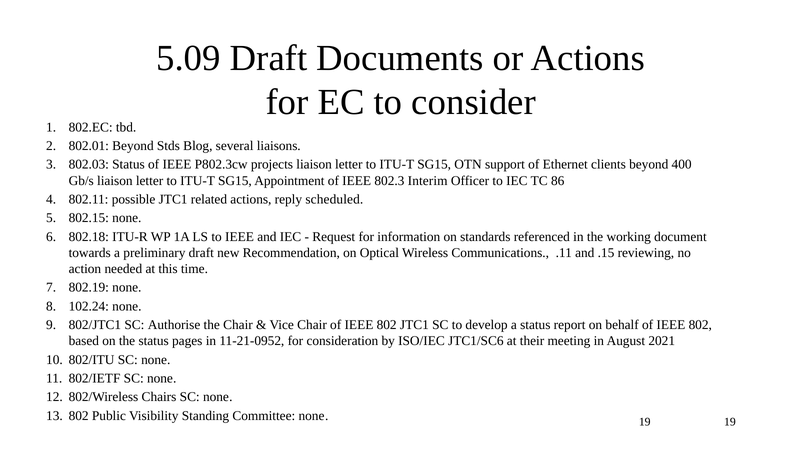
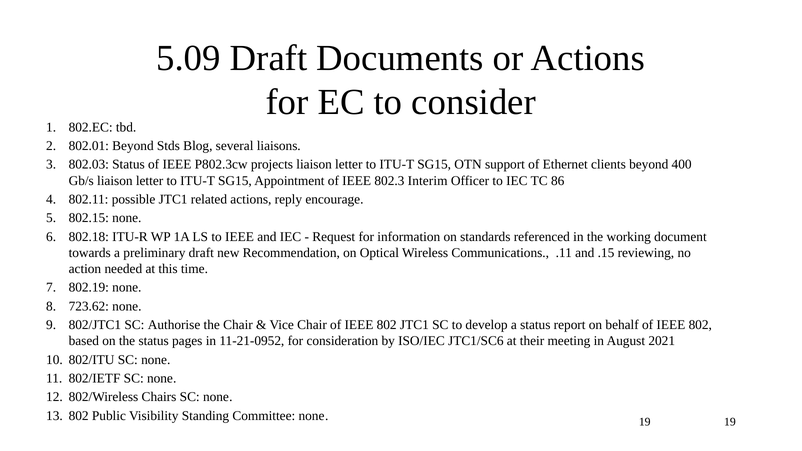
scheduled: scheduled -> encourage (334, 199)
102.24: 102.24 -> 723.62 (89, 306)
